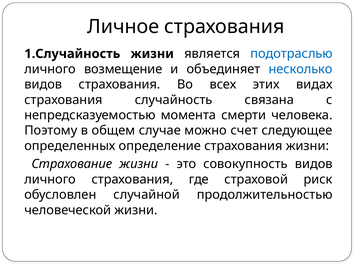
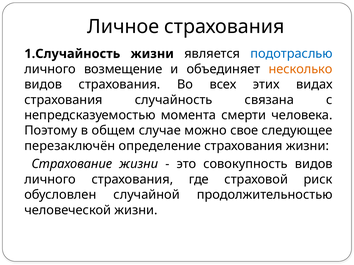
несколько colour: blue -> orange (301, 69)
счет: счет -> свое (244, 131)
определенных: определенных -> перезаключён (70, 146)
